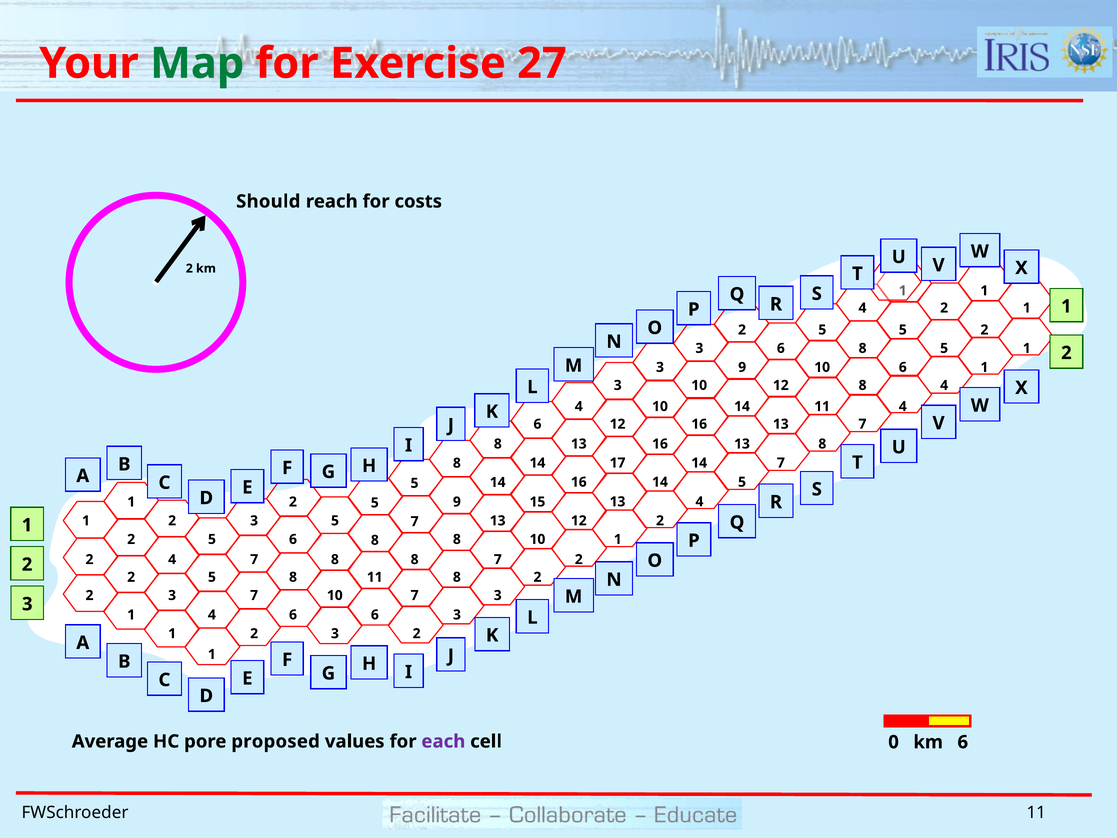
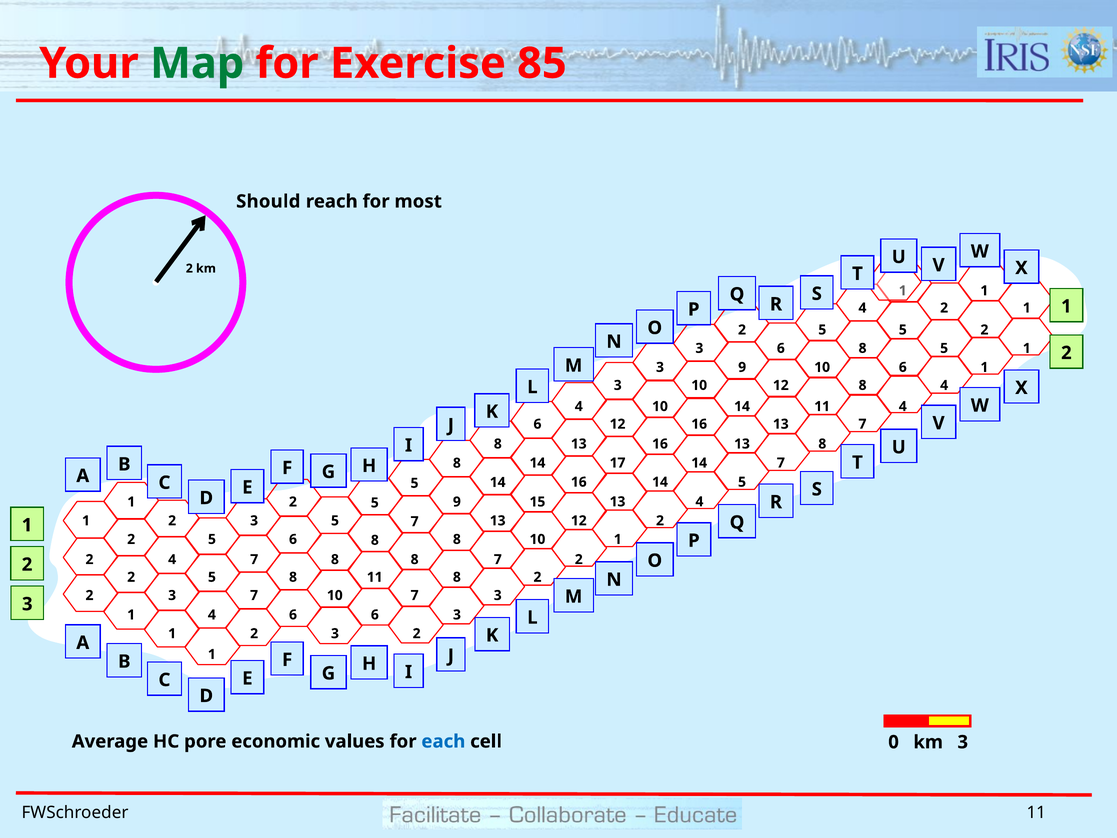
27: 27 -> 85 (542, 63)
costs: costs -> most (418, 201)
proposed: proposed -> economic (276, 741)
each colour: purple -> blue (443, 741)
km 6: 6 -> 3 (963, 742)
